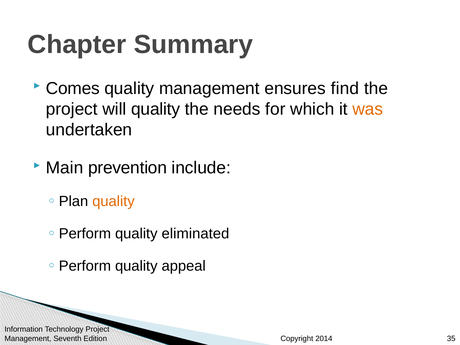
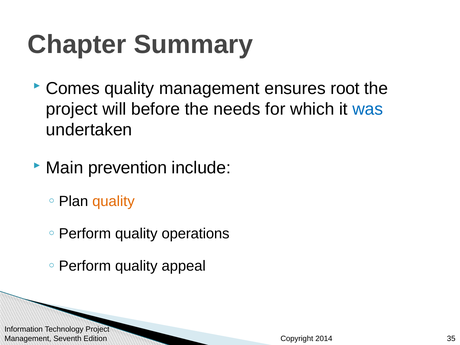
find: find -> root (345, 88)
will quality: quality -> before (156, 109)
was colour: orange -> blue (368, 109)
eliminated: eliminated -> operations (196, 234)
